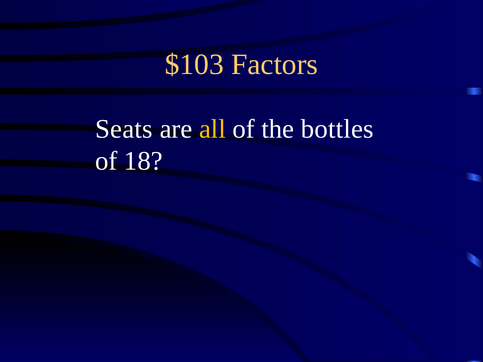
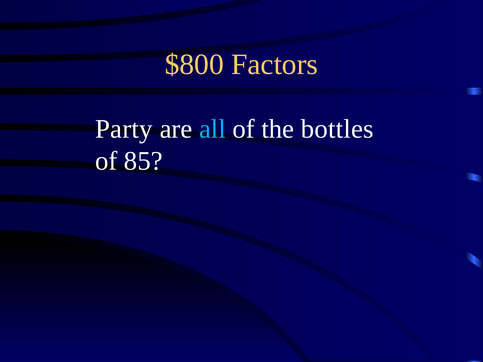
$103: $103 -> $800 (194, 64)
Seats: Seats -> Party (124, 129)
all colour: yellow -> light blue (212, 129)
18: 18 -> 85 (143, 161)
